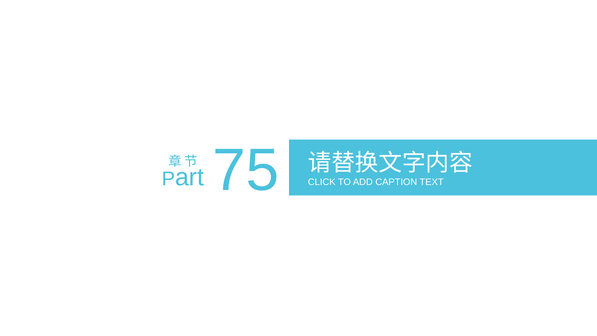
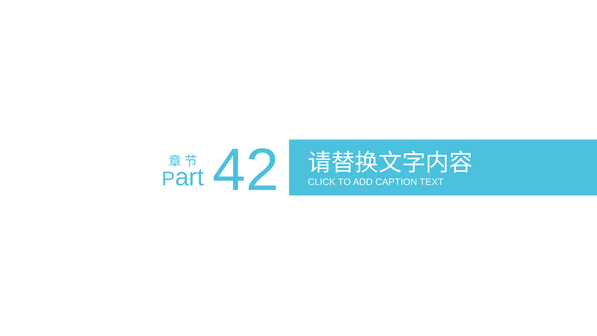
75: 75 -> 42 (246, 170)
